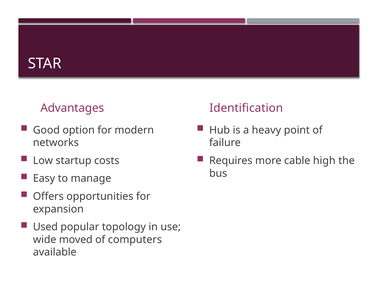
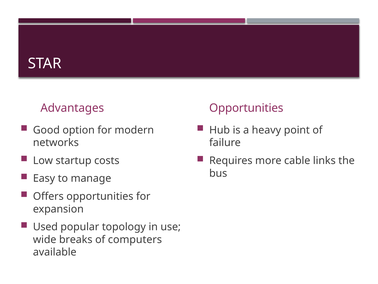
Identification: Identification -> Opportunities (246, 108)
high: high -> links (324, 160)
moved: moved -> breaks (76, 239)
